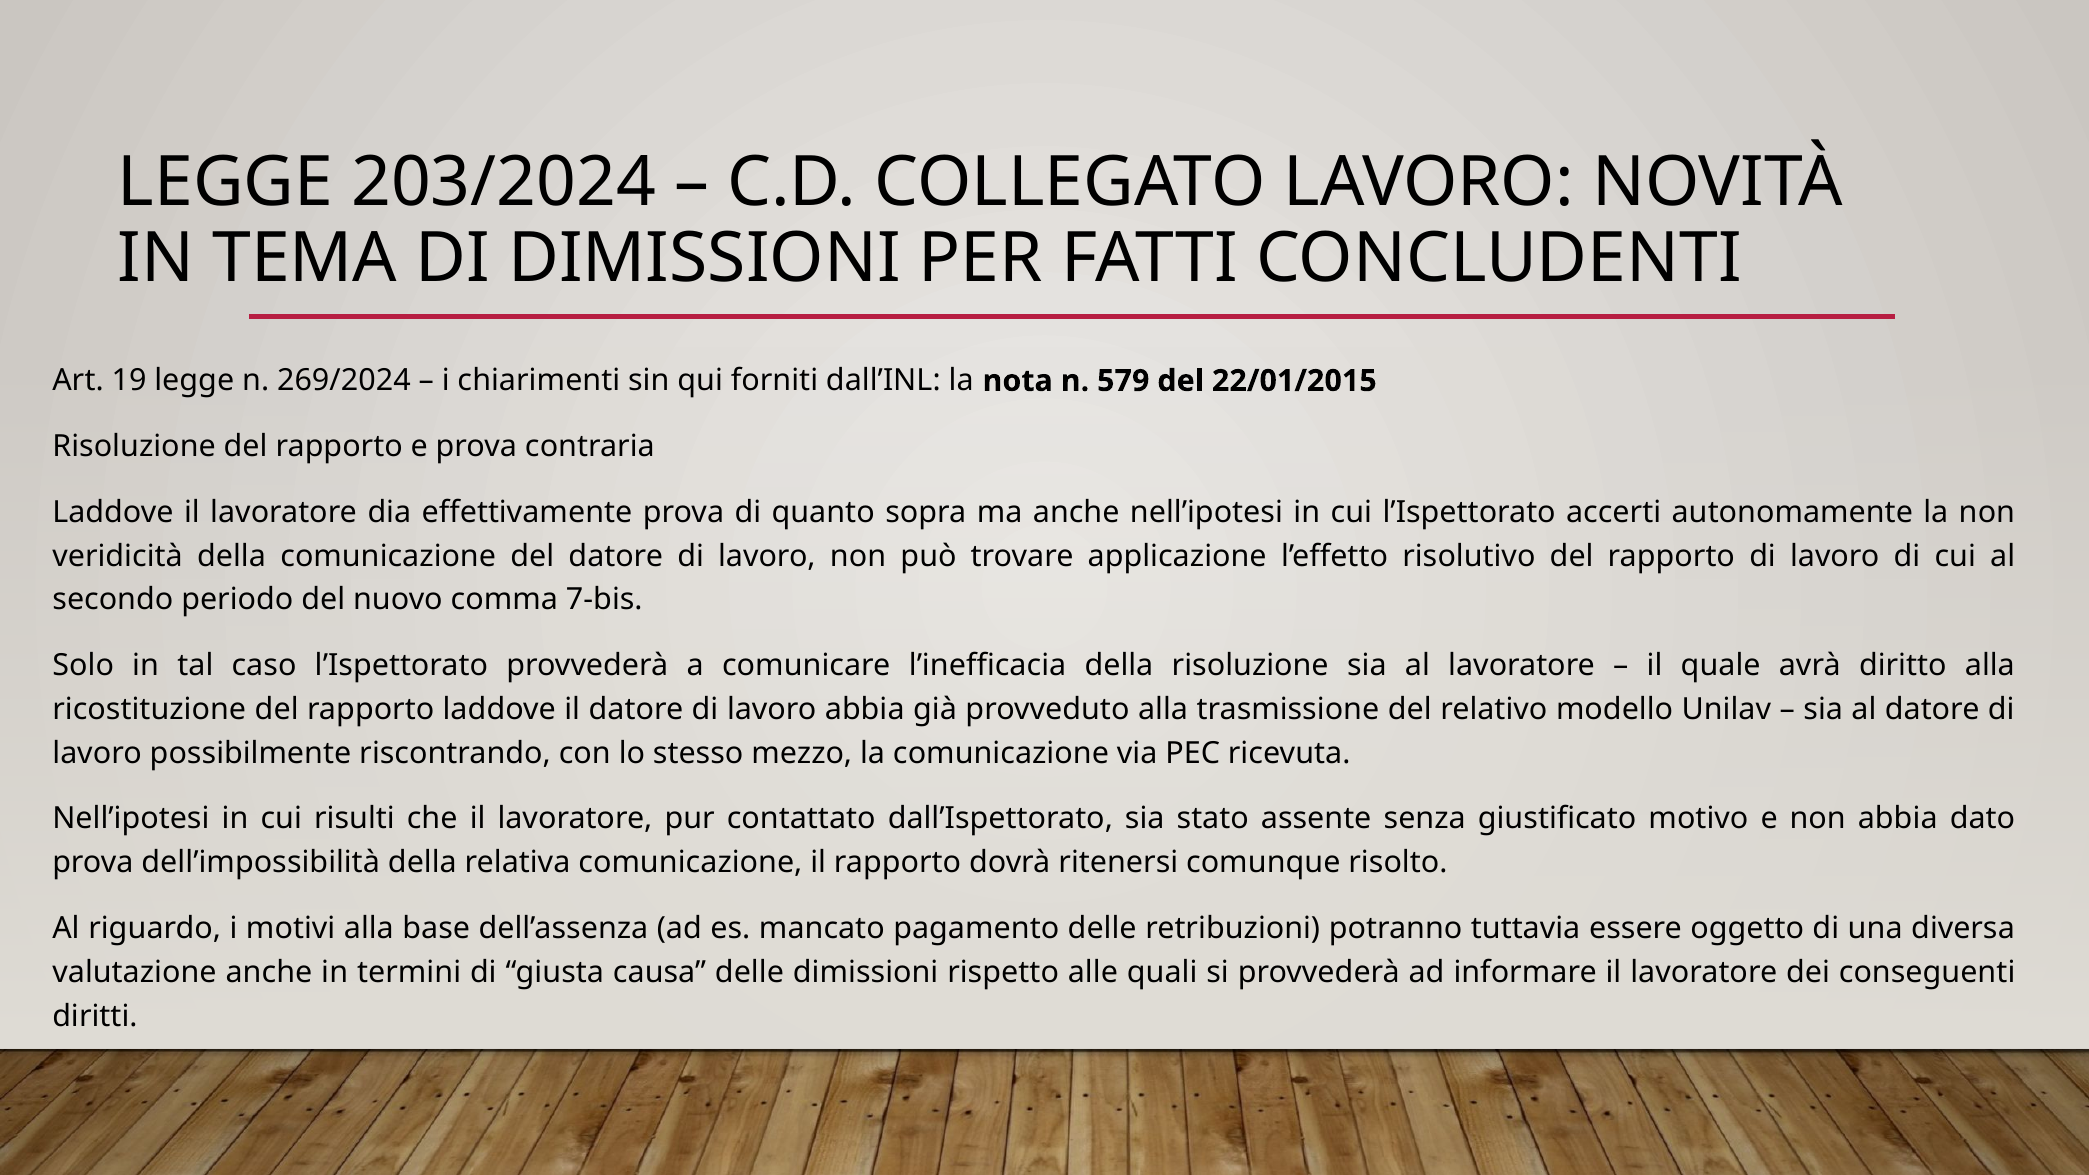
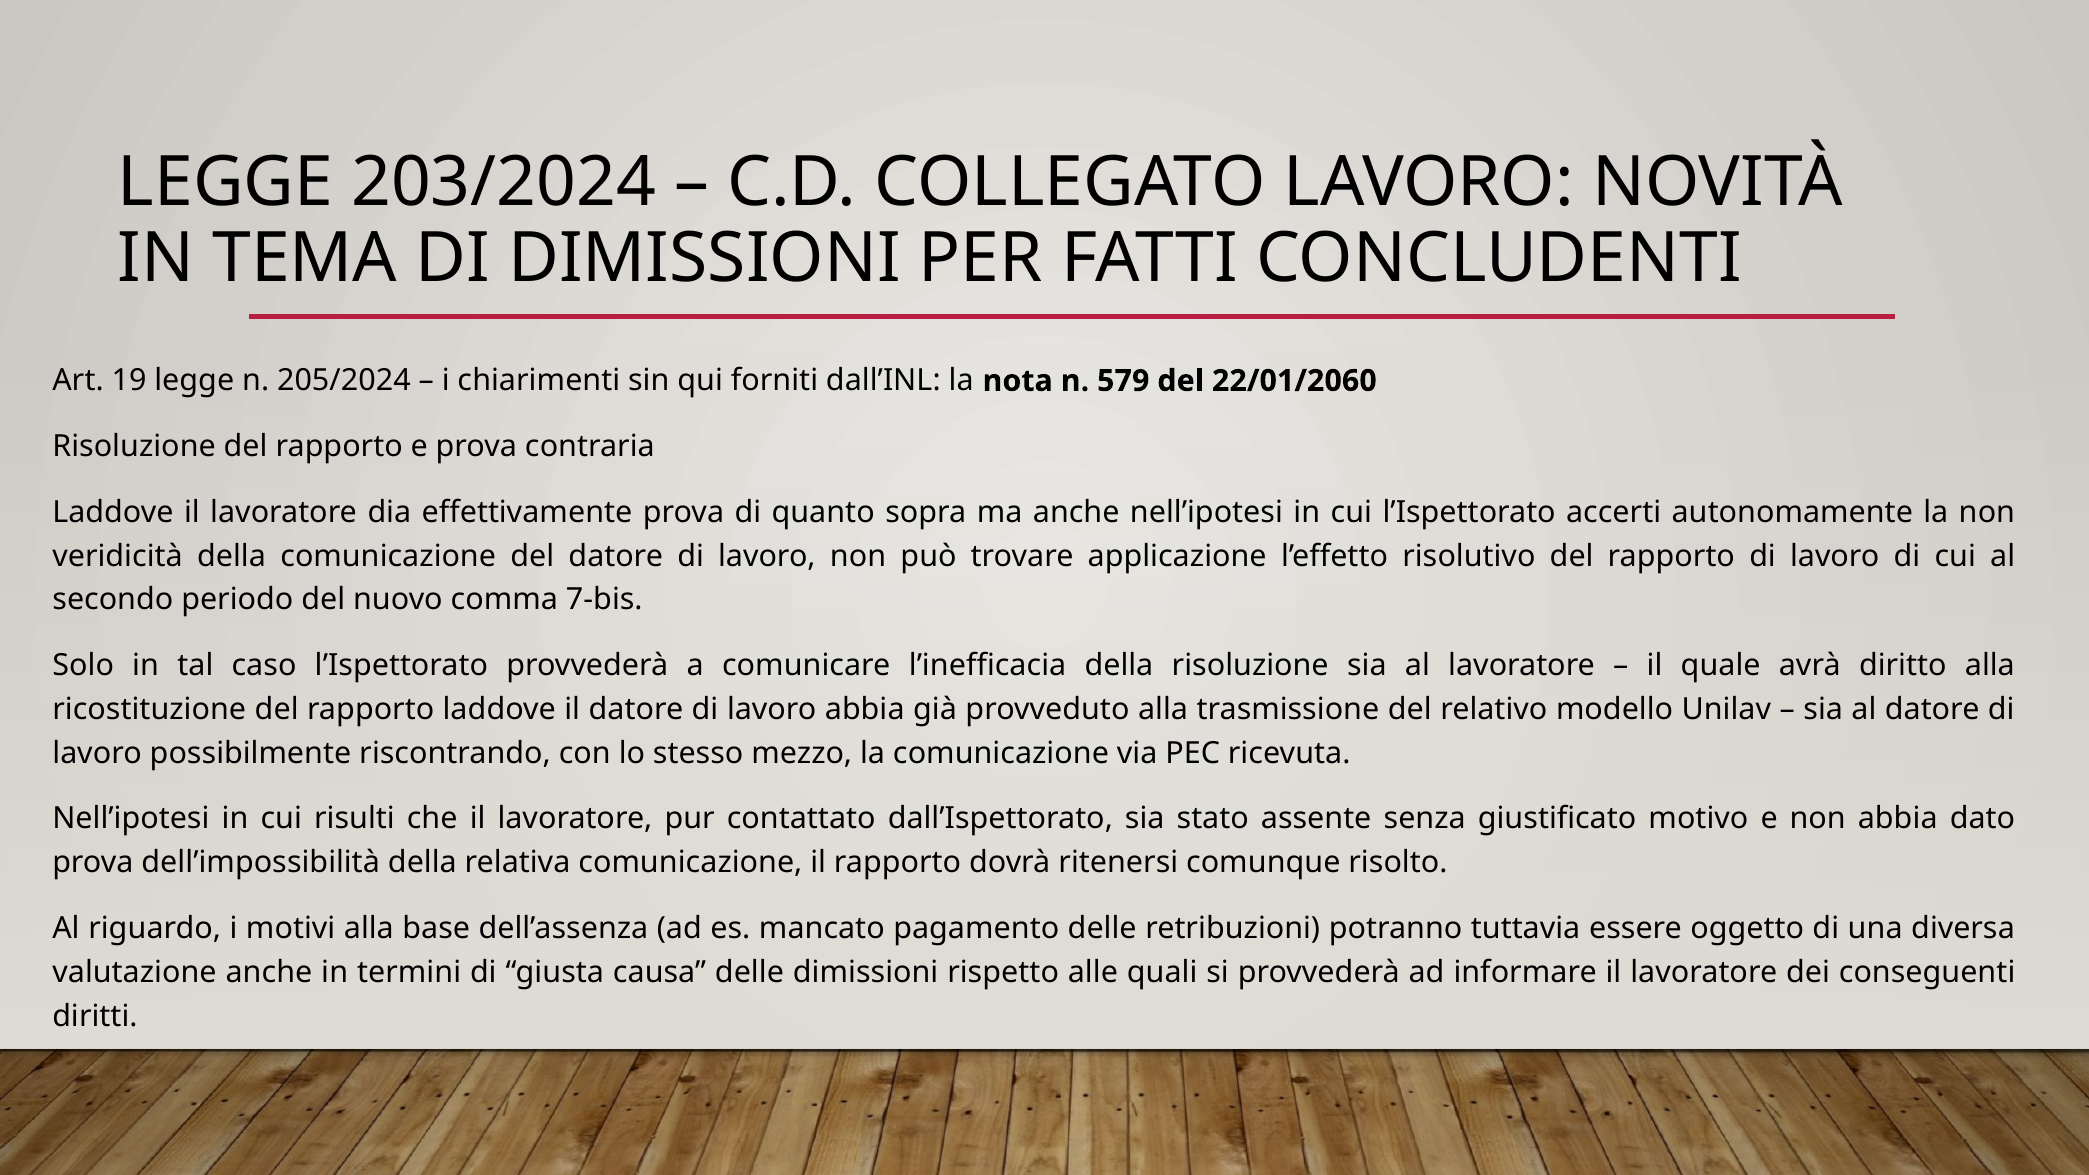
269/2024: 269/2024 -> 205/2024 (344, 381)
22/01/2015: 22/01/2015 -> 22/01/2060 (1294, 381)
